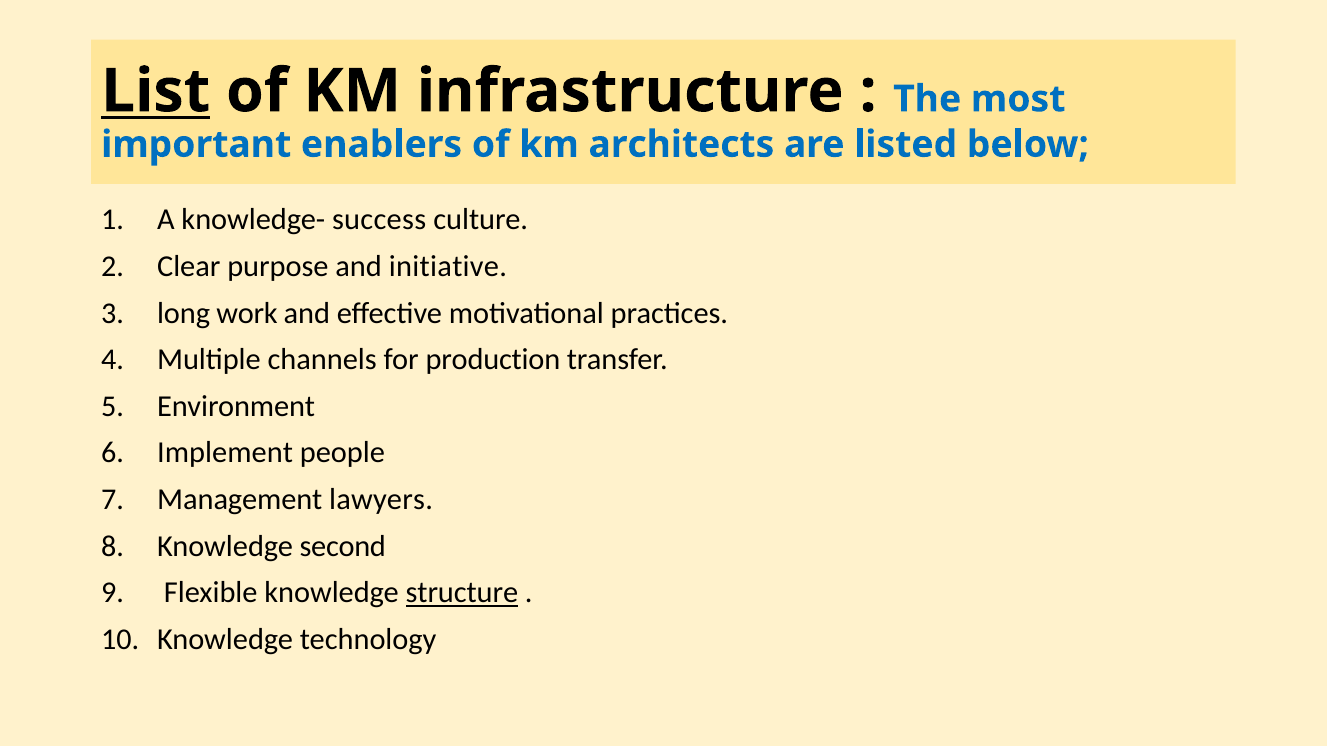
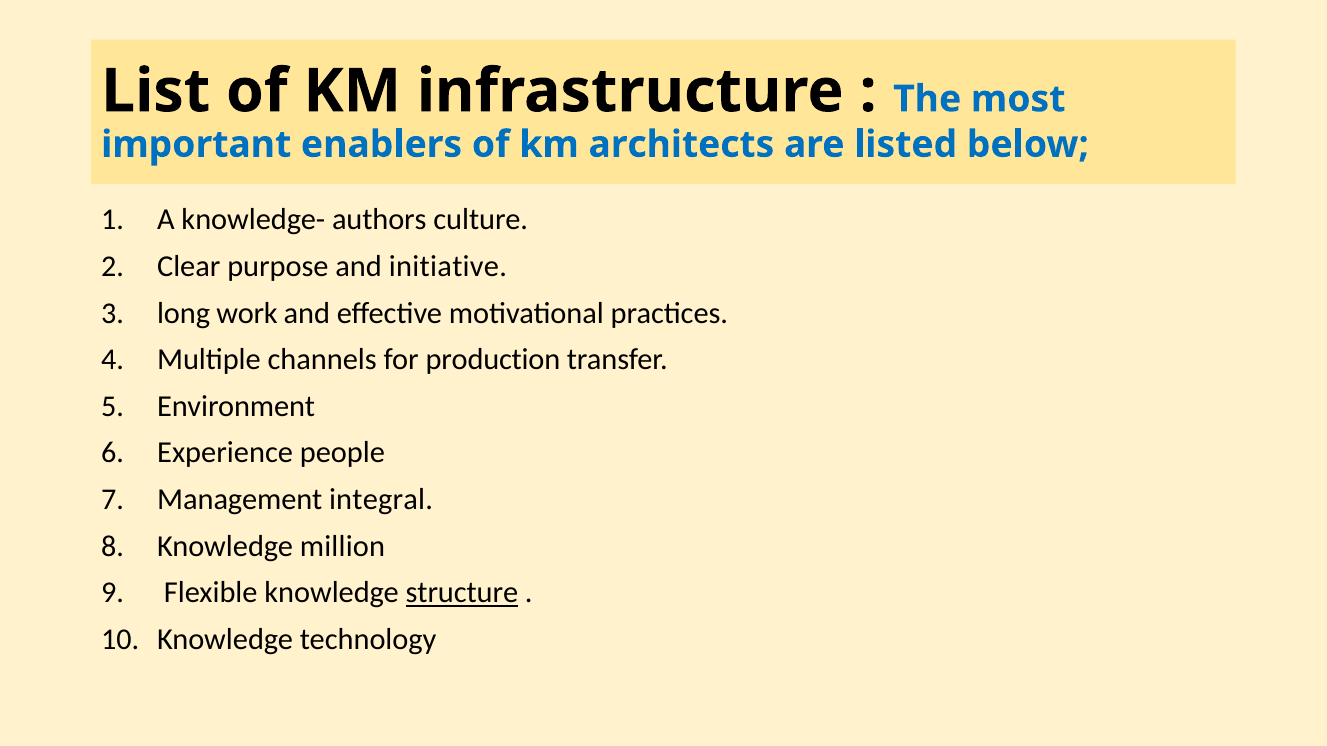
List underline: present -> none (156, 91)
success: success -> authors (379, 220)
Implement: Implement -> Experience (225, 453)
lawyers: lawyers -> integral (381, 500)
second: second -> million (343, 547)
